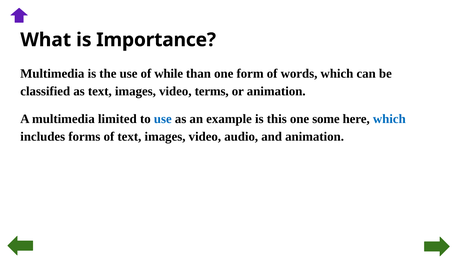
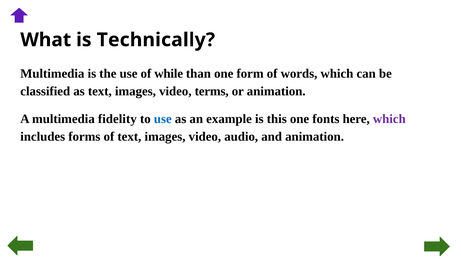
Importance: Importance -> Technically (156, 40)
limited: limited -> fidelity (117, 119)
some: some -> fonts (326, 119)
which colour: blue -> purple (389, 119)
